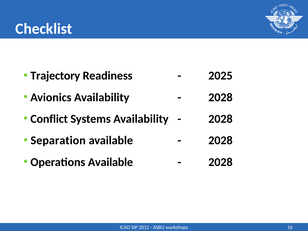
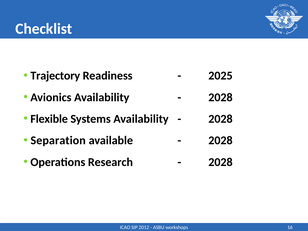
Conflict: Conflict -> Flexible (49, 119)
Operations Available: Available -> Research (110, 162)
